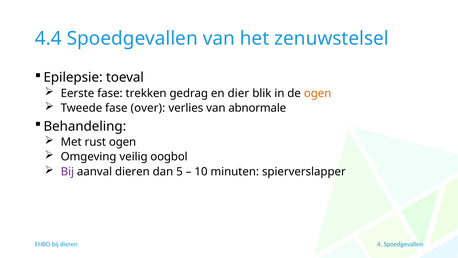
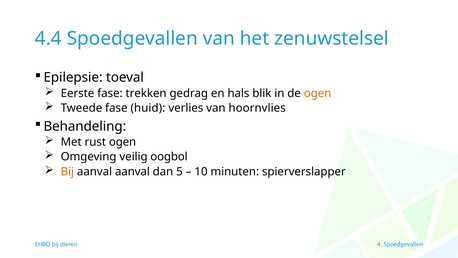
dier: dier -> hals (238, 93)
over: over -> huid (148, 108)
abnormale: abnormale -> hoornvlies (257, 108)
Bij colour: purple -> orange (67, 171)
aanval dieren: dieren -> aanval (132, 171)
